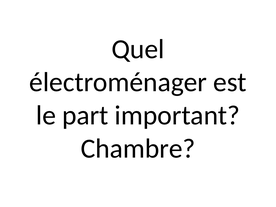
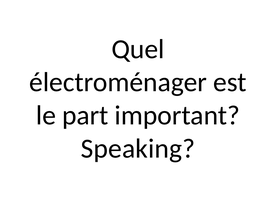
Chambre: Chambre -> Speaking (138, 149)
